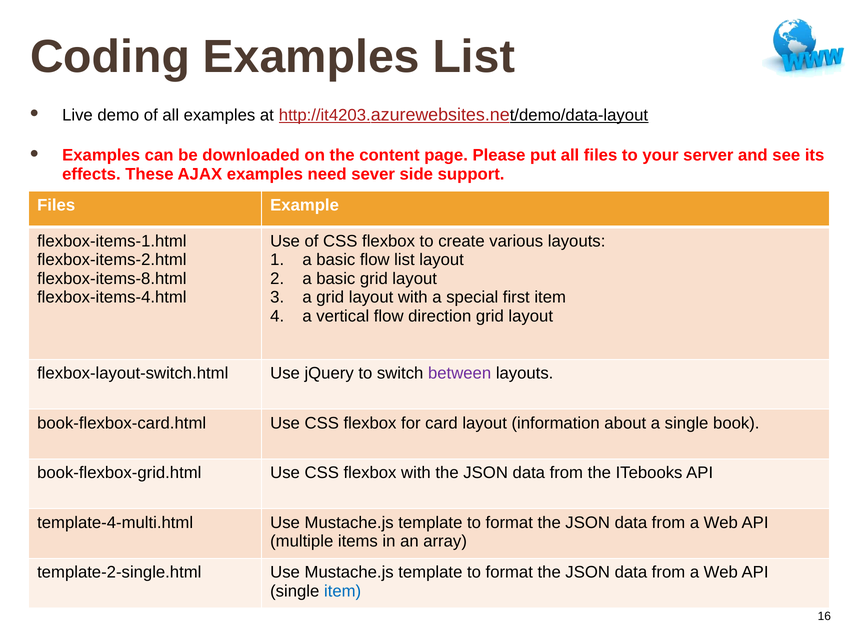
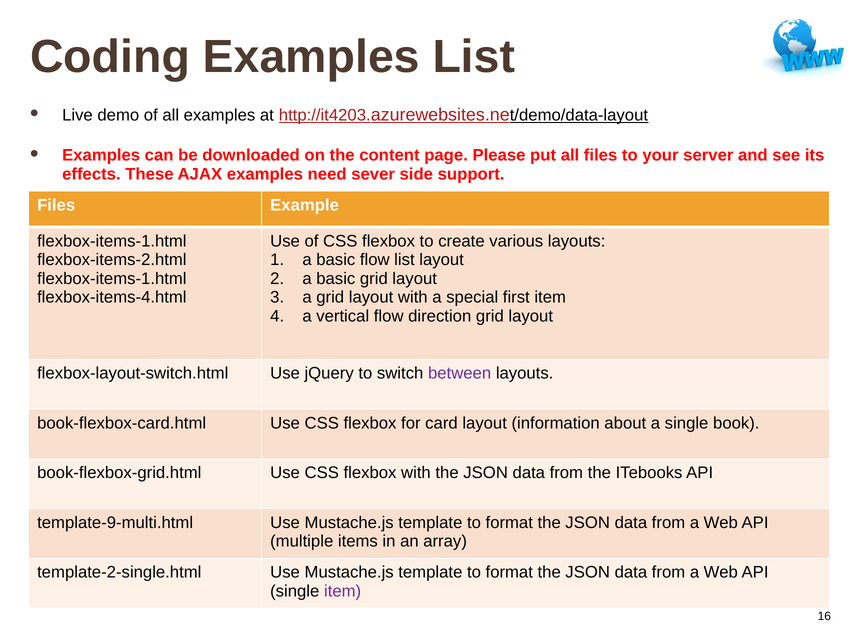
flexbox-items-8.html: flexbox-items-8.html -> flexbox-items-1.html (112, 278)
template-4-multi.html: template-4-multi.html -> template-9-multi.html (115, 522)
item colour: blue -> purple (343, 591)
